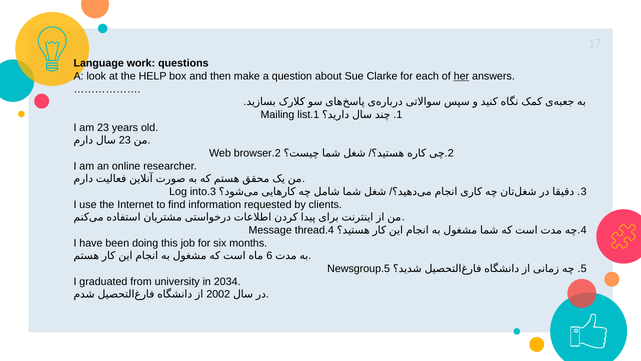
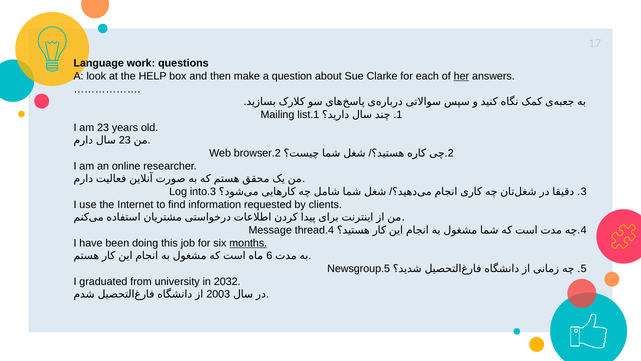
months underline: none -> present (248, 243)
2034: 2034 -> 2032 (227, 281)
2002: 2002 -> 2003 (218, 294)
